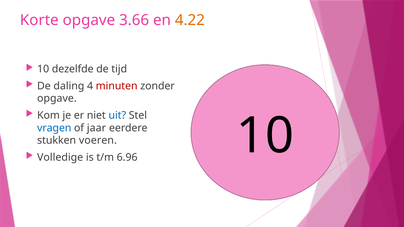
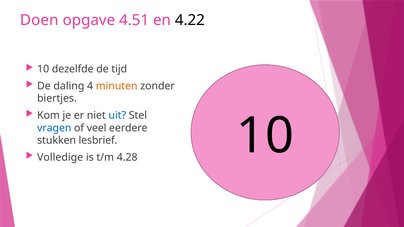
Korte: Korte -> Doen (39, 20)
3.66: 3.66 -> 4.51 (134, 20)
4.22 colour: orange -> black (190, 20)
minuten colour: red -> orange (117, 86)
opgave: opgave -> biertjes (57, 99)
jaar: jaar -> veel (97, 128)
voeren: voeren -> lesbrief (98, 141)
6.96: 6.96 -> 4.28 (127, 157)
